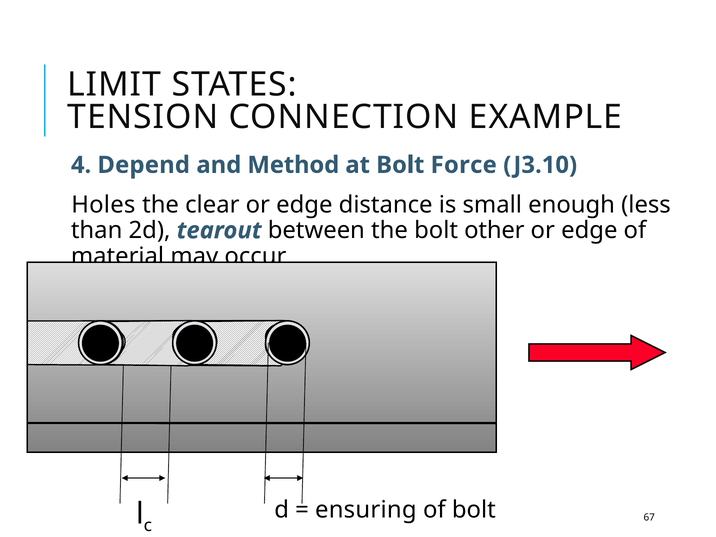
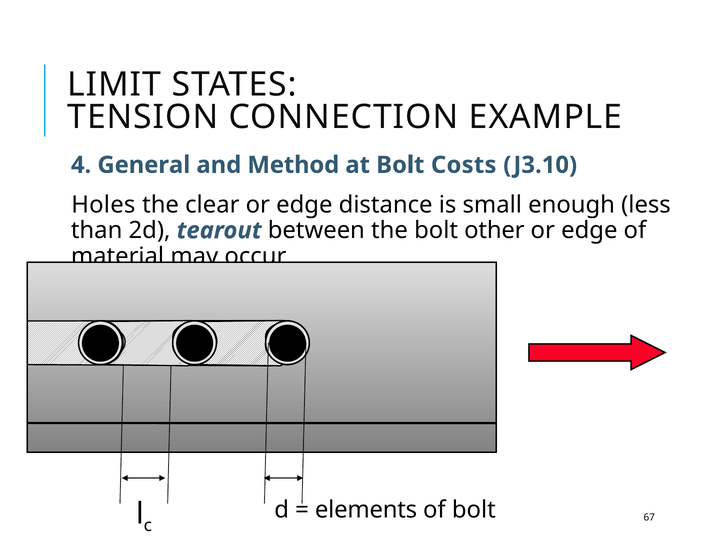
Depend: Depend -> General (144, 165)
Force: Force -> Costs (464, 165)
ensuring: ensuring -> elements (366, 510)
